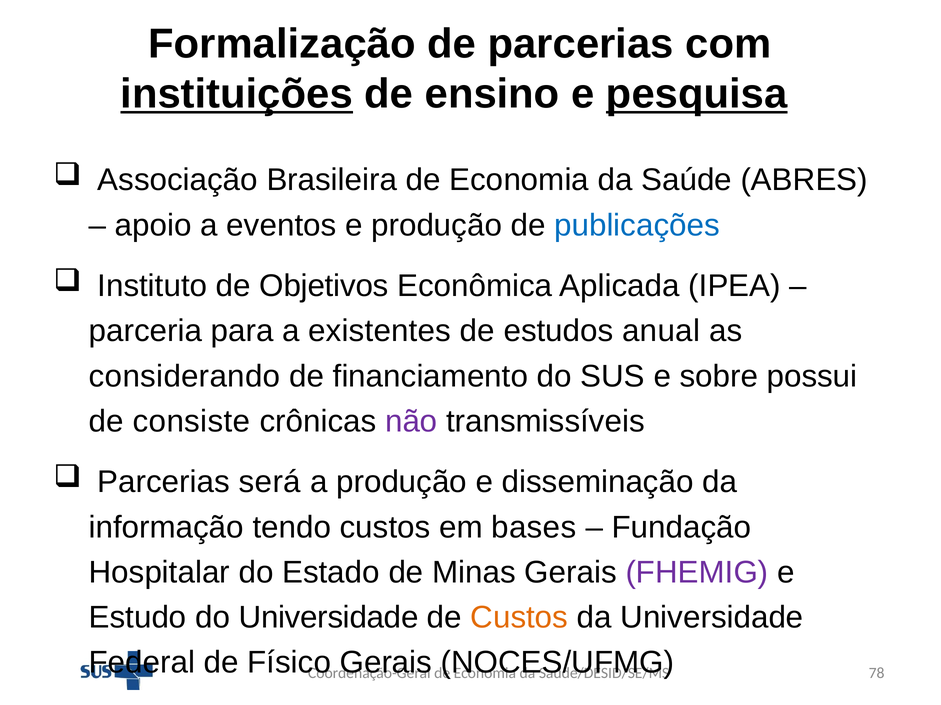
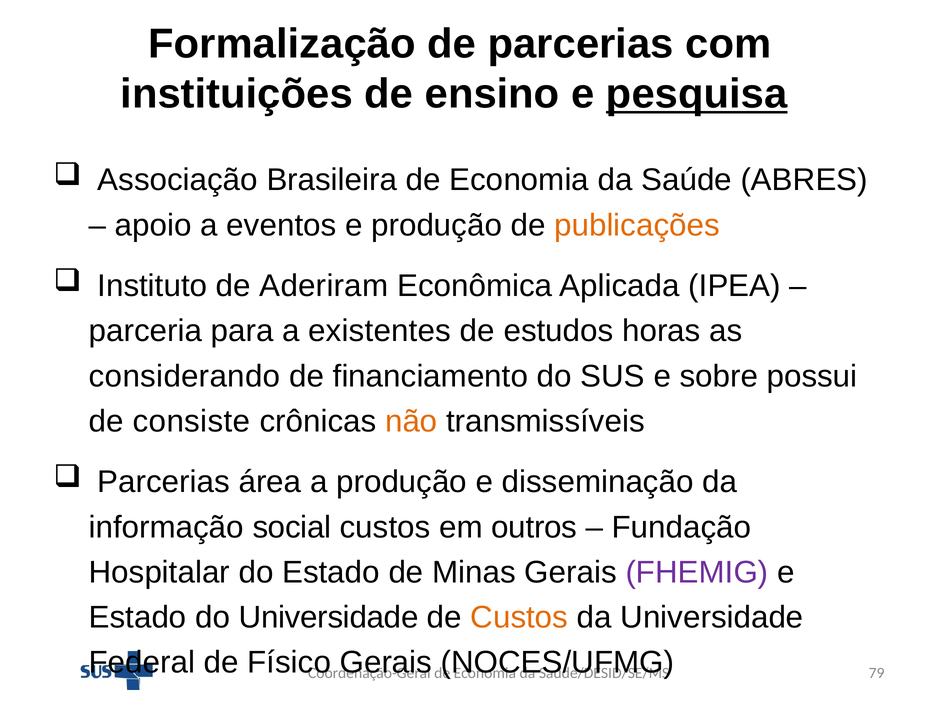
instituições underline: present -> none (237, 94)
publicações colour: blue -> orange (637, 225)
Objetivos: Objetivos -> Aderiram (324, 286)
anual: anual -> horas (661, 331)
não colour: purple -> orange (411, 422)
será: será -> área (270, 483)
tendo: tendo -> social (292, 528)
bases: bases -> outros (534, 528)
Estudo: Estudo -> Estado (138, 618)
78: 78 -> 79 (877, 674)
